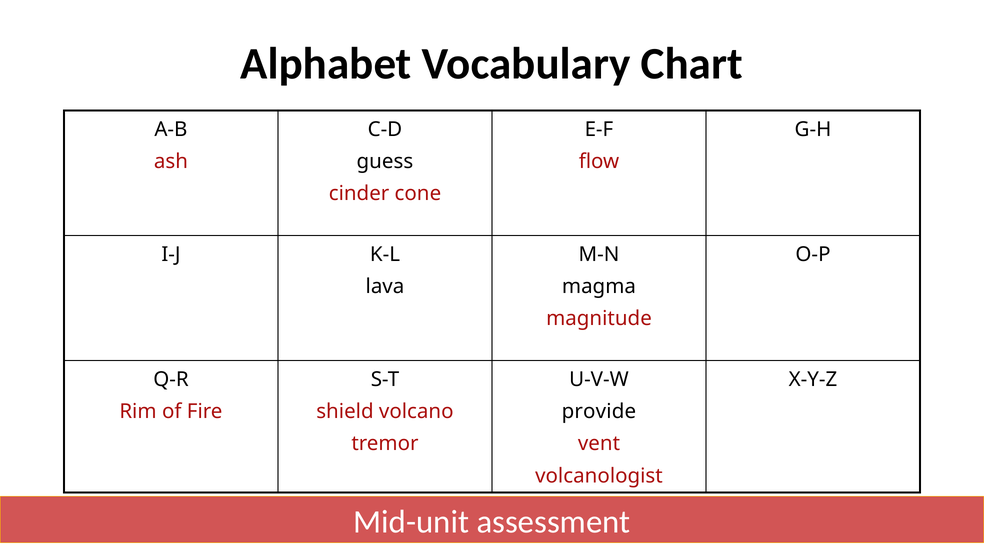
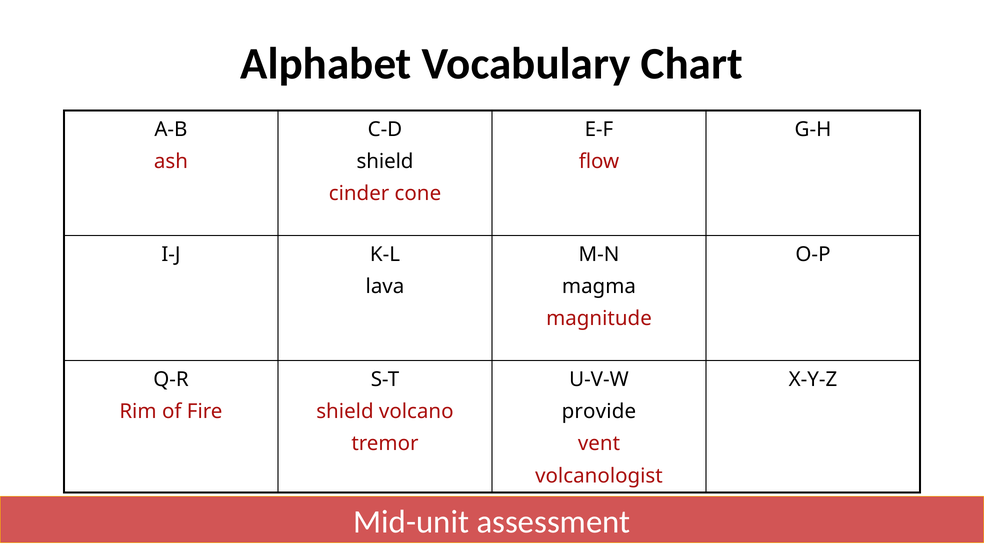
guess: guess -> shield (385, 161)
